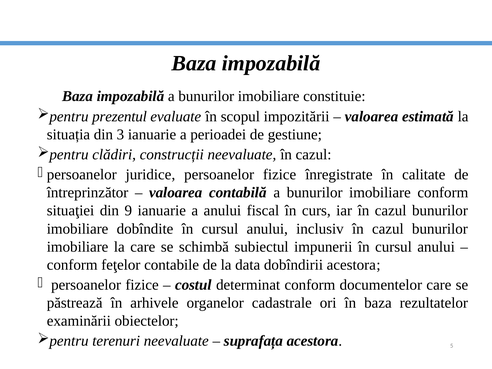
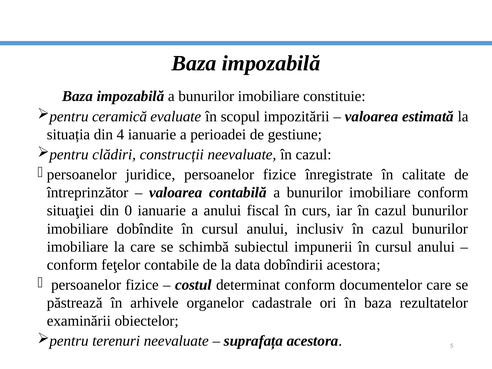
prezentul: prezentul -> ceramică (120, 116)
3: 3 -> 4 (120, 134)
9: 9 -> 0 (128, 211)
